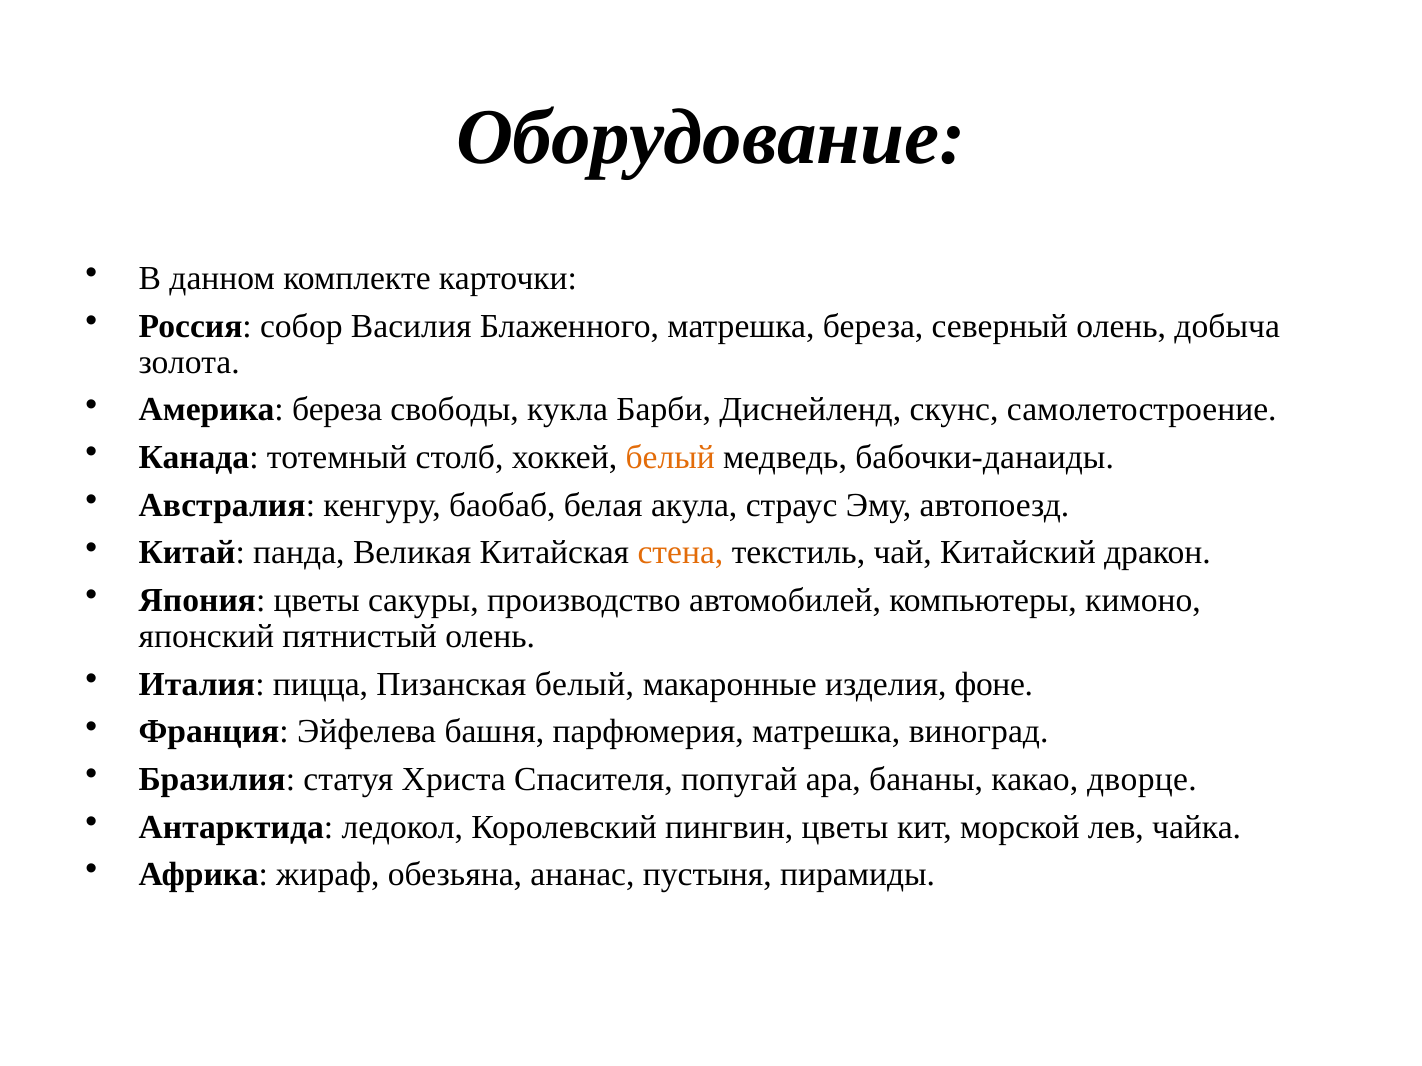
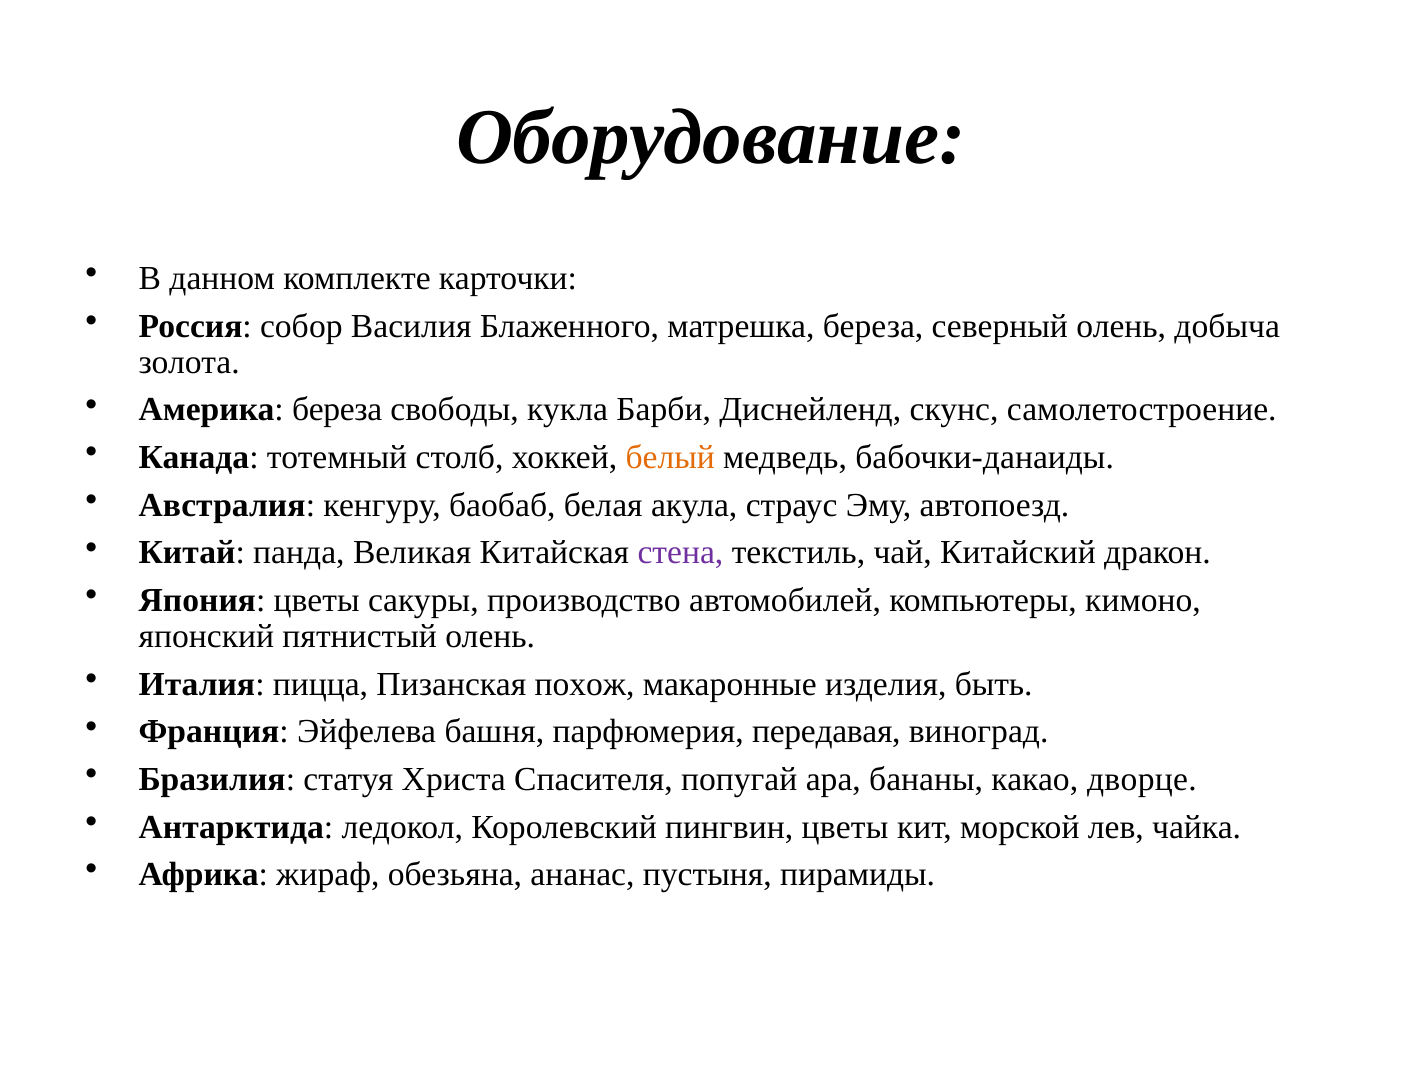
стена colour: orange -> purple (680, 553)
Пизанская белый: белый -> похож (585, 685)
фоне: фоне -> быть (994, 685)
парфюмерия матрешка: матрешка -> передавая (826, 732)
